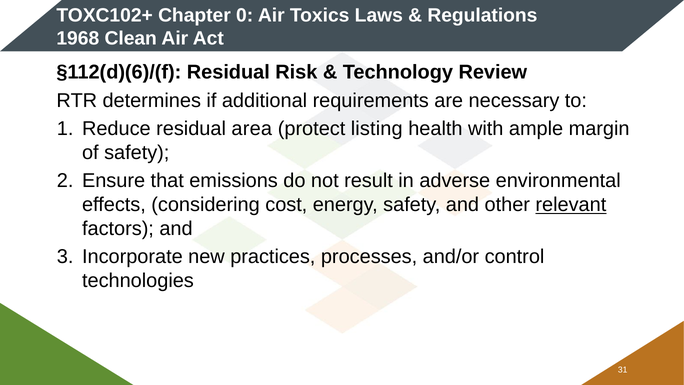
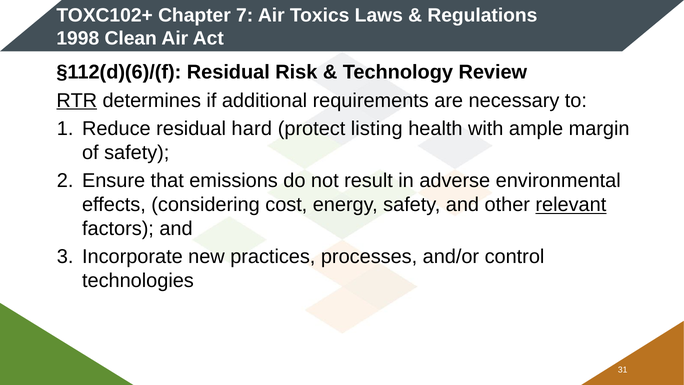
0: 0 -> 7 (245, 15)
1968: 1968 -> 1998 (78, 39)
RTR underline: none -> present (77, 100)
area: area -> hard (252, 129)
